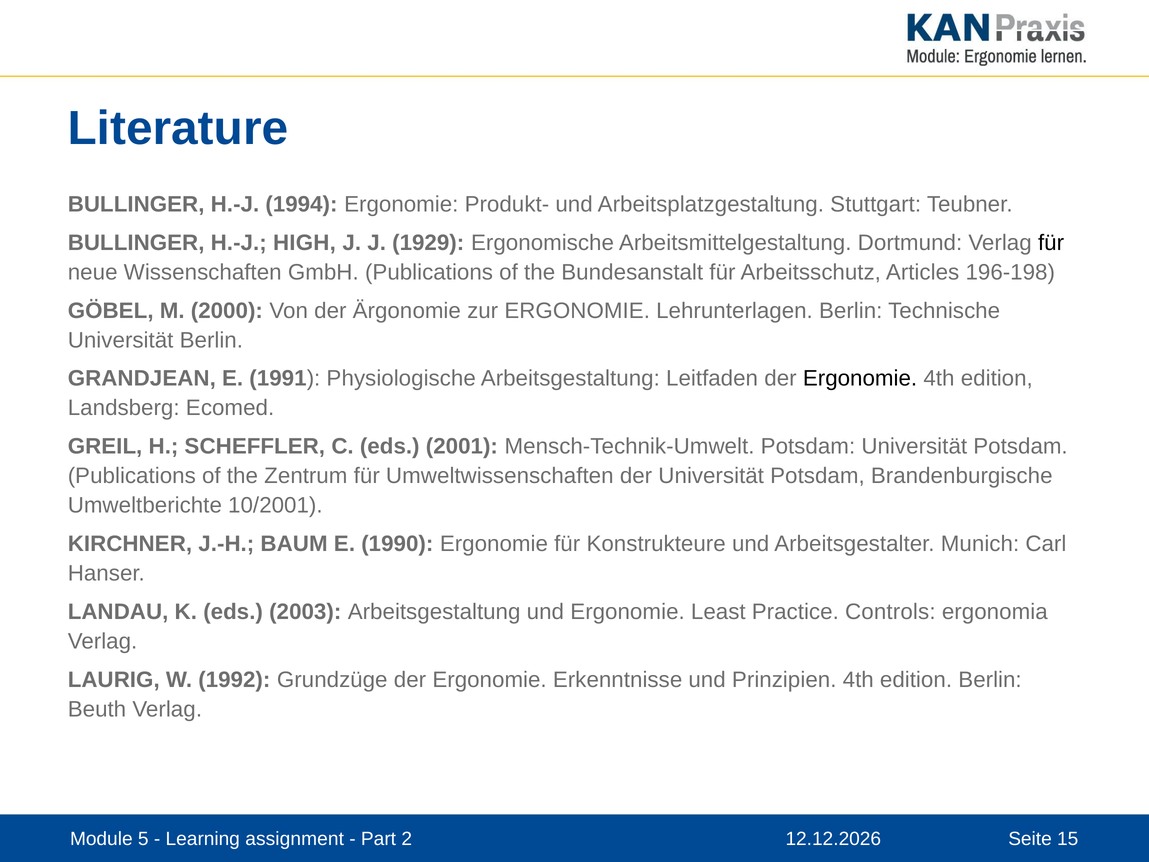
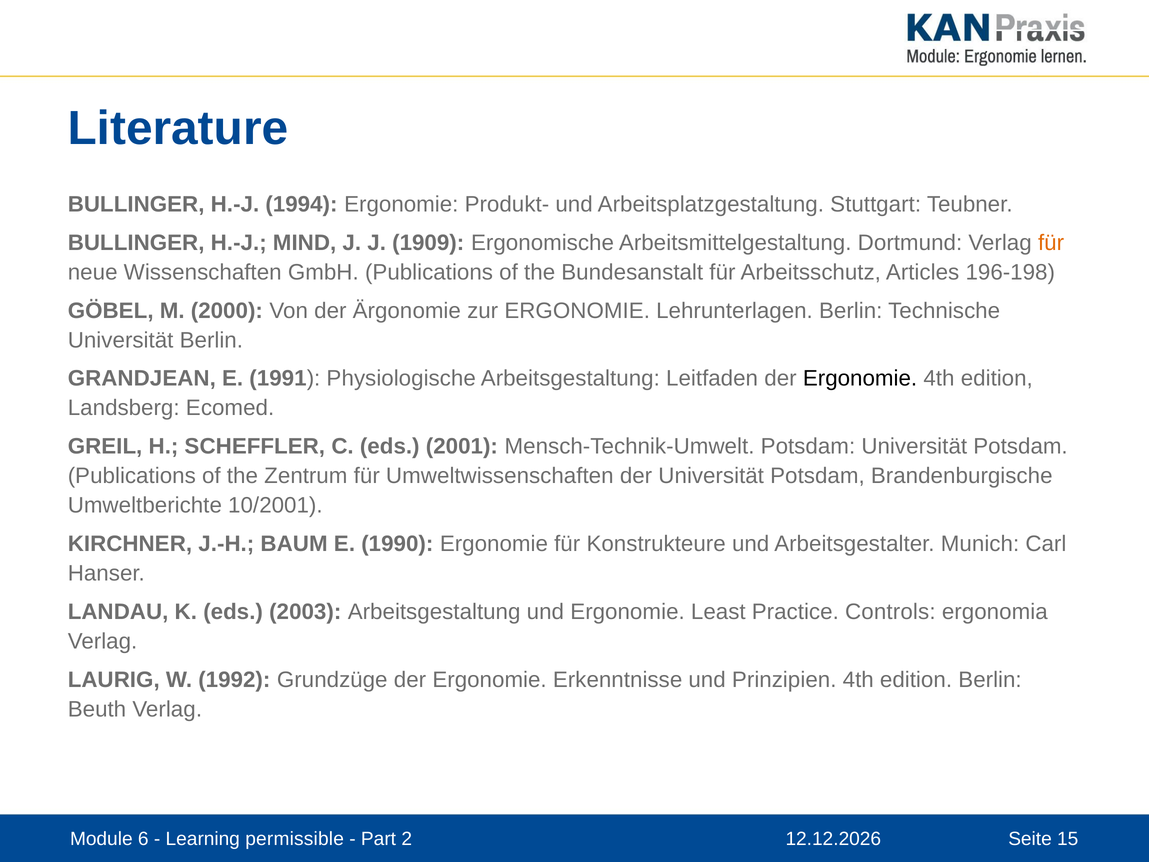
HIGH: HIGH -> MIND (305, 243)
1929: 1929 -> 1909 (428, 243)
für colour: black -> orange (1051, 243)
5: 5 -> 6 (143, 839)
assignment: assignment -> permissible (295, 839)
